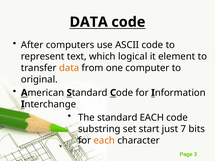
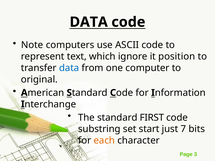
After: After -> Note (32, 45)
logical: logical -> ignore (133, 57)
element: element -> position (177, 57)
data colour: orange -> blue (69, 68)
standard EACH: EACH -> FIRST (152, 118)
